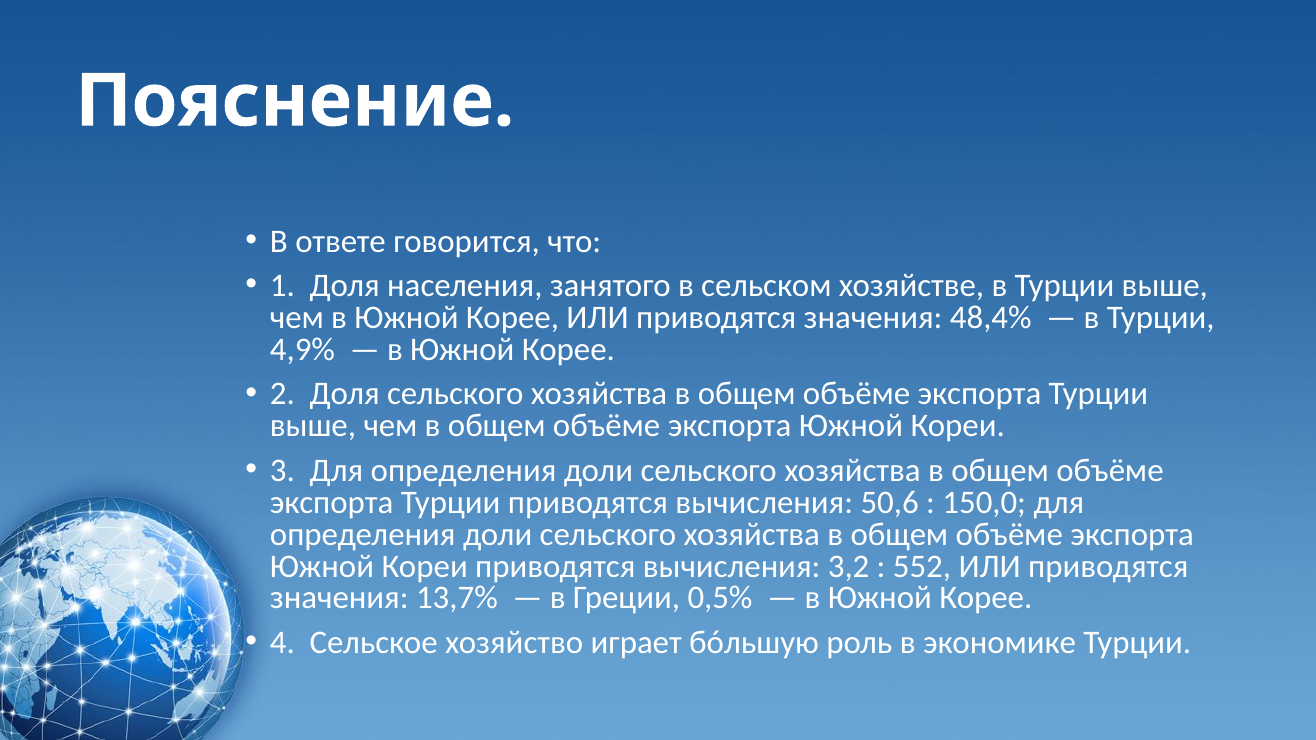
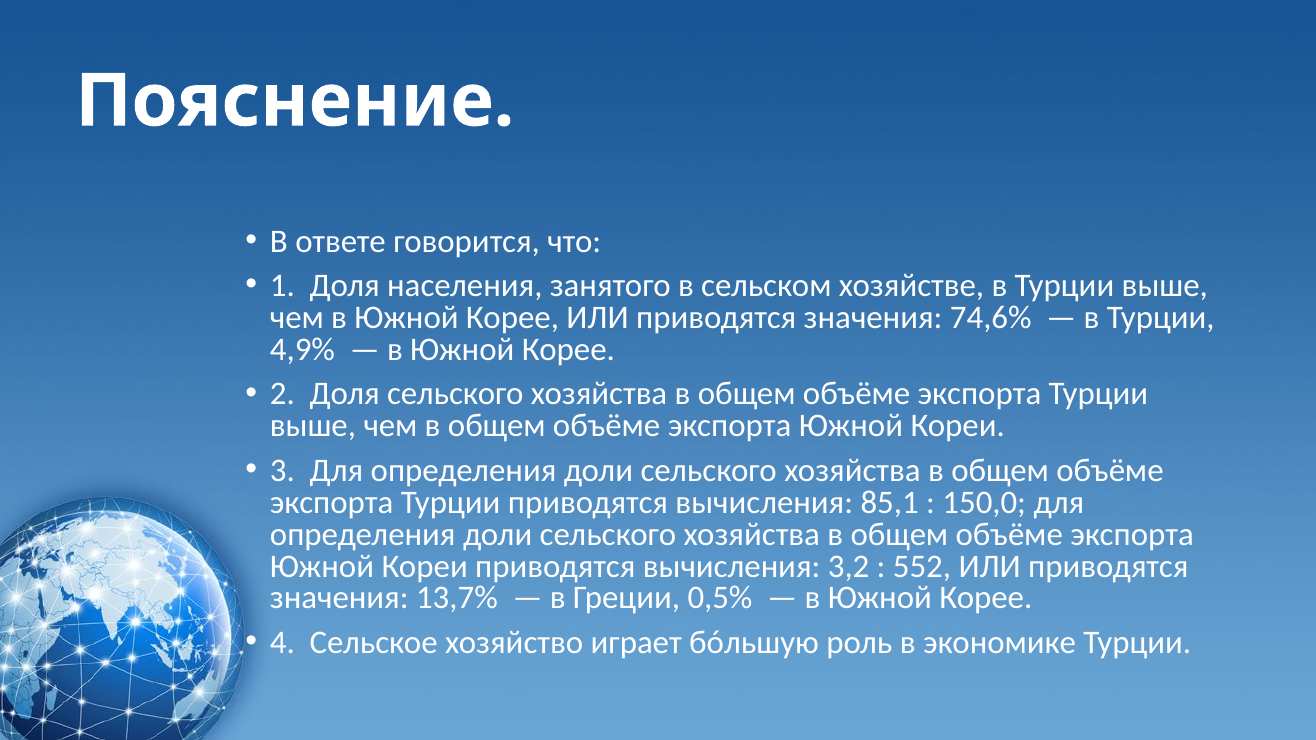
48,4%: 48,4% -> 74,6% (991, 318)
50,6: 50,6 -> 85,1 (890, 502)
